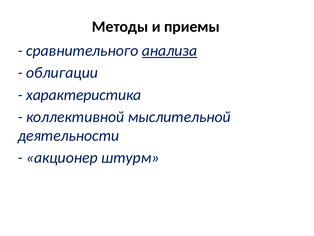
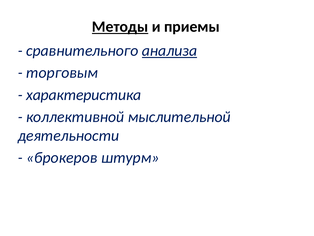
Методы underline: none -> present (120, 27)
облигации: облигации -> торговым (62, 73)
акционер: акционер -> брокеров (62, 157)
